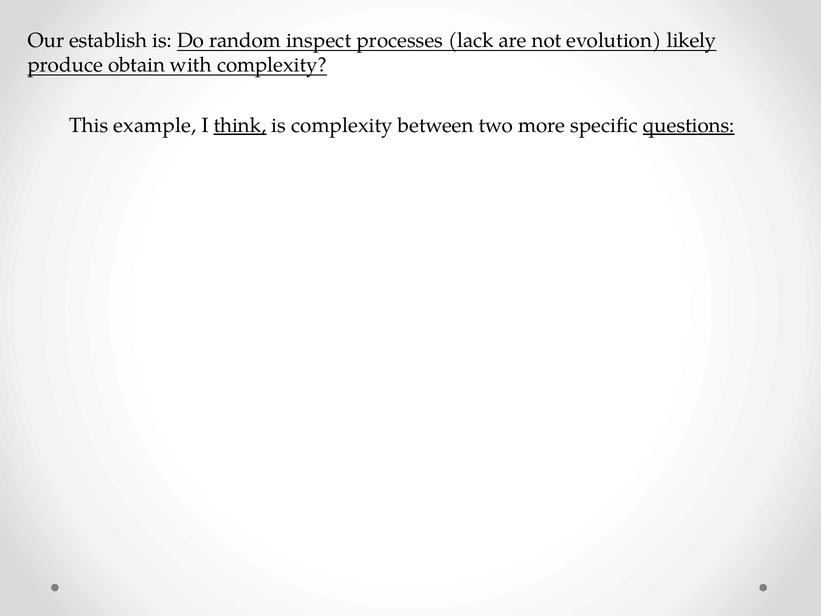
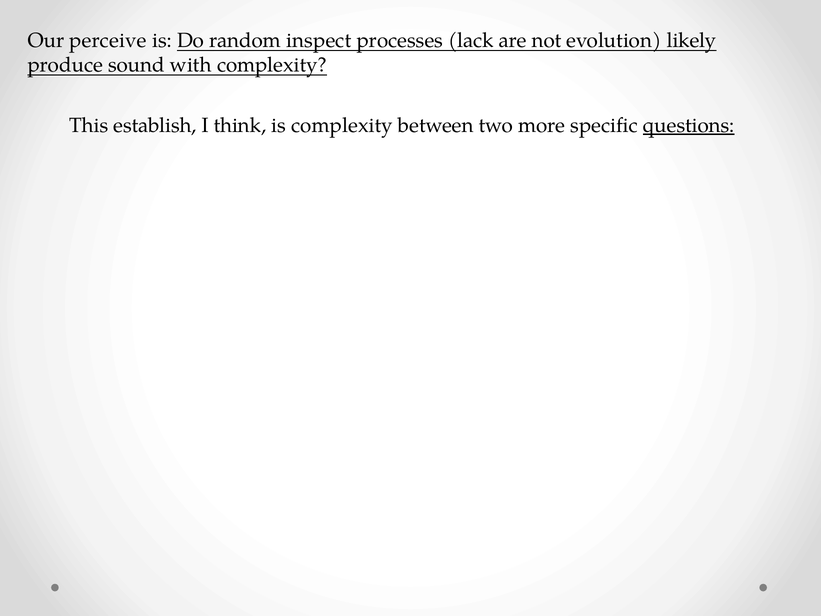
establish: establish -> perceive (108, 40)
obtain: obtain -> sound (136, 65)
example: example -> establish (155, 125)
think underline: present -> none (240, 125)
